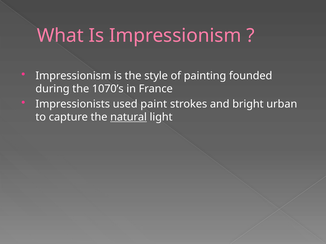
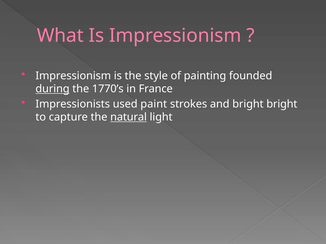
during underline: none -> present (53, 89)
1070’s: 1070’s -> 1770’s (108, 89)
bright urban: urban -> bright (282, 104)
